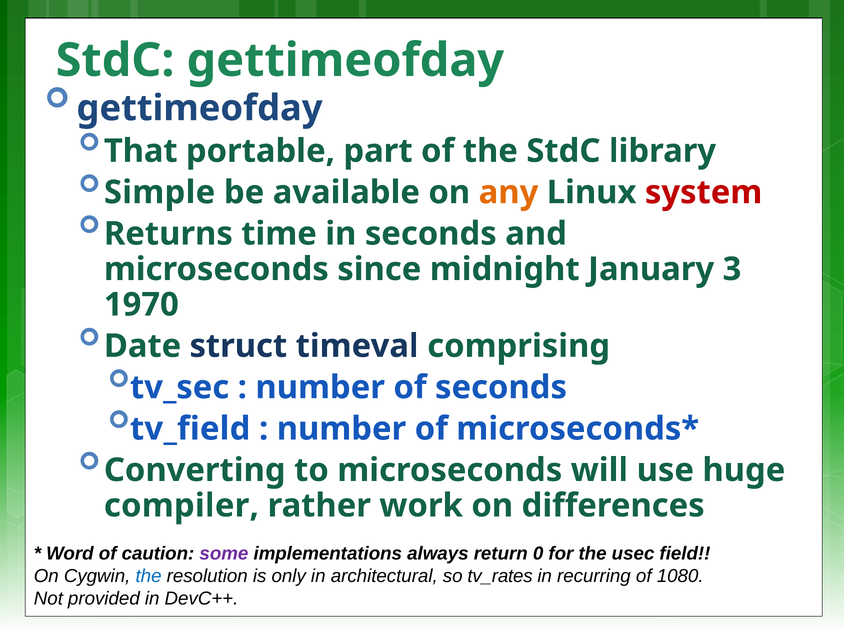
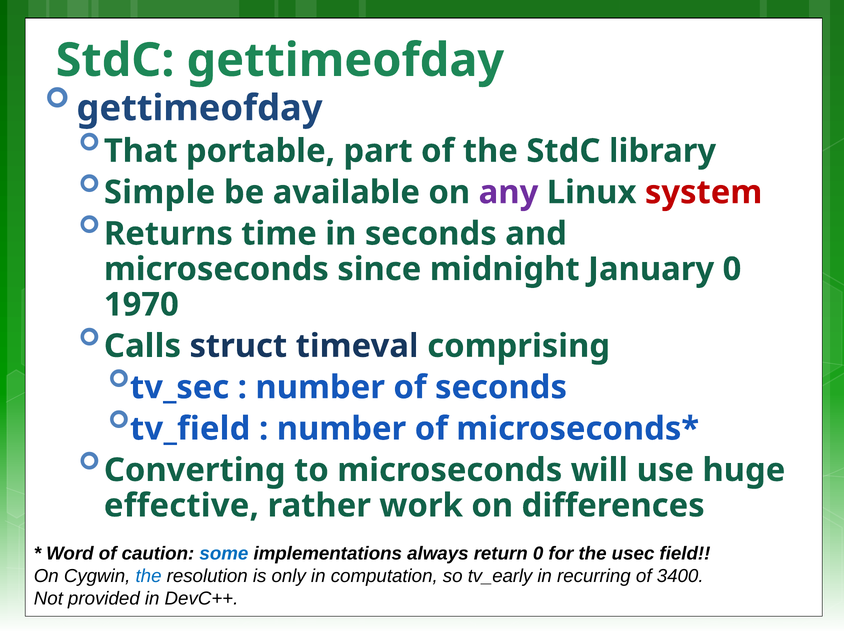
any colour: orange -> purple (508, 192)
January 3: 3 -> 0 (732, 269)
Date: Date -> Calls (142, 346)
compiler: compiler -> effective (181, 506)
some colour: purple -> blue (224, 554)
architectural: architectural -> computation (384, 576)
tv_rates: tv_rates -> tv_early (500, 576)
1080: 1080 -> 3400 (680, 576)
